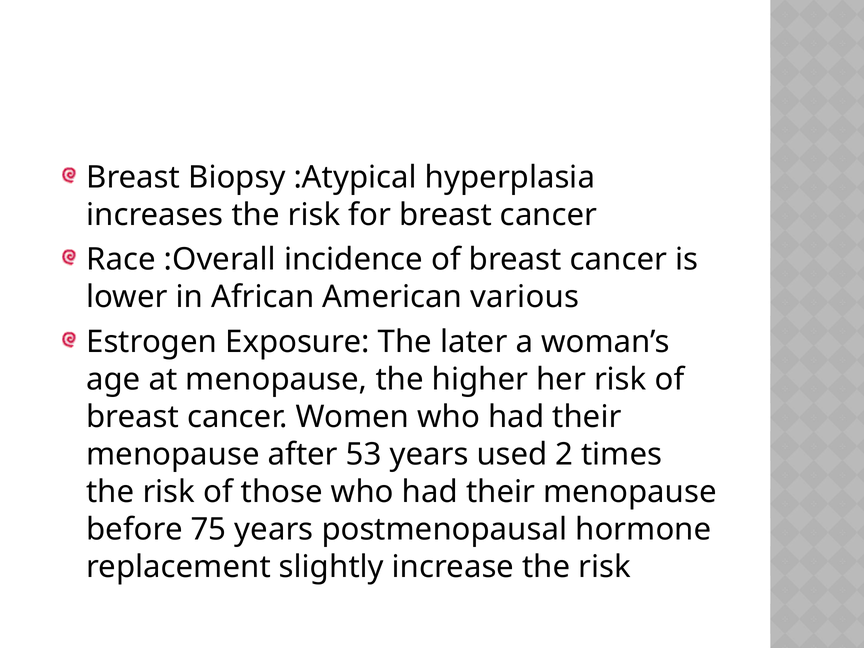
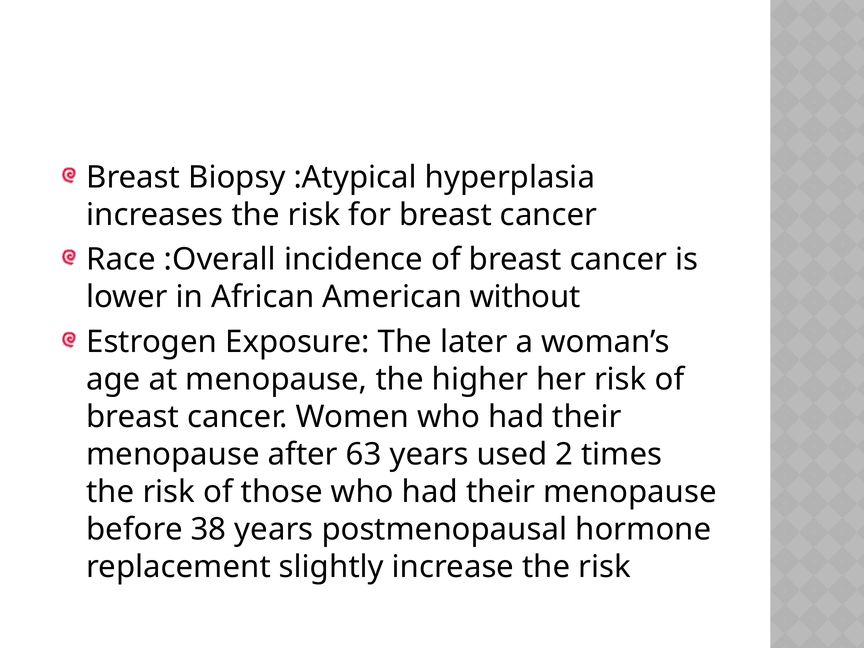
various: various -> without (525, 297)
53: 53 -> 63 (364, 454)
75: 75 -> 38 (208, 529)
